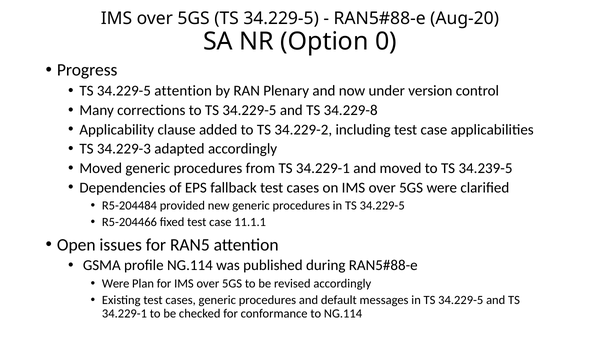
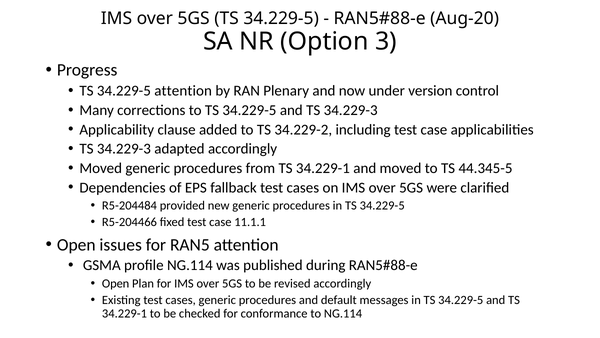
0: 0 -> 3 (386, 41)
and TS 34.229-8: 34.229-8 -> 34.229-3 (351, 110)
34.239-5: 34.239-5 -> 44.345-5 (486, 168)
Were: Were -> Open (116, 283)
